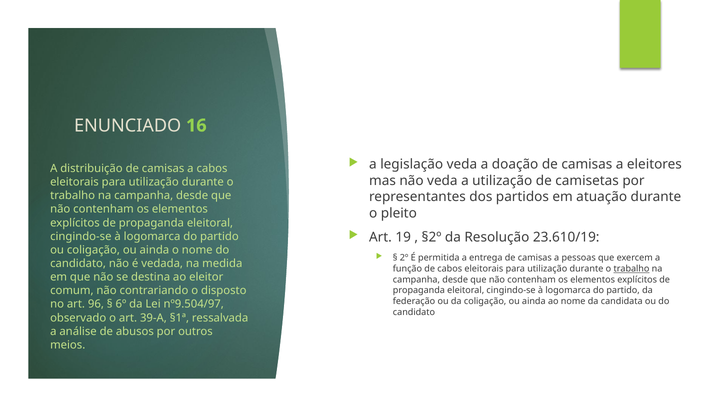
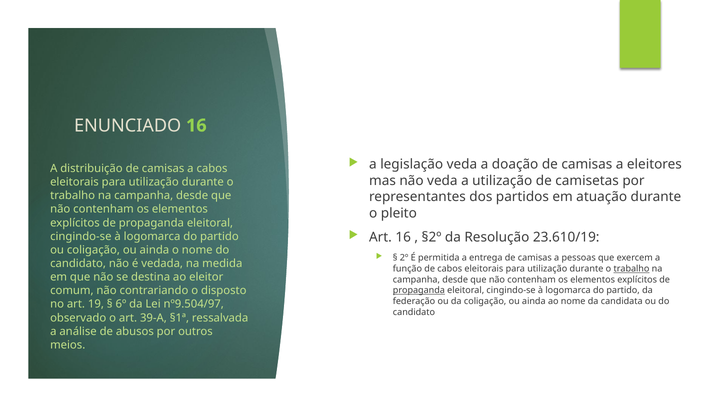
Art 19: 19 -> 16 (403, 237)
propaganda underline: none -> present (419, 291)
96: 96 -> 19 (96, 304)
